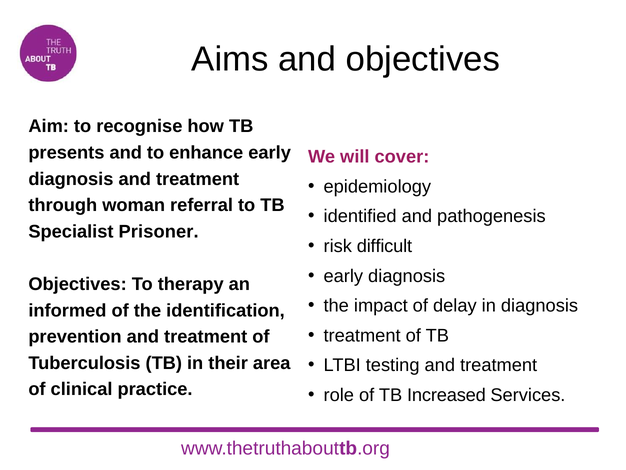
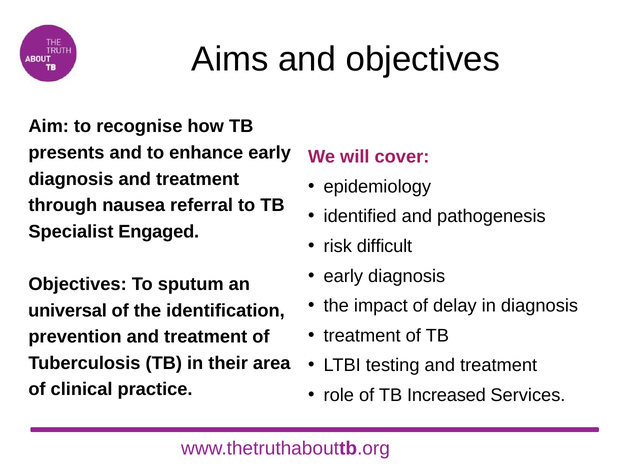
woman: woman -> nausea (134, 205)
Prisoner: Prisoner -> Engaged (159, 231)
therapy: therapy -> sputum (191, 284)
informed: informed -> universal (68, 310)
